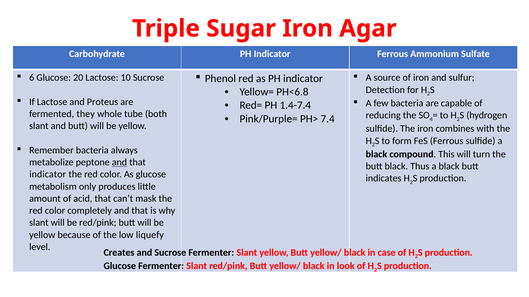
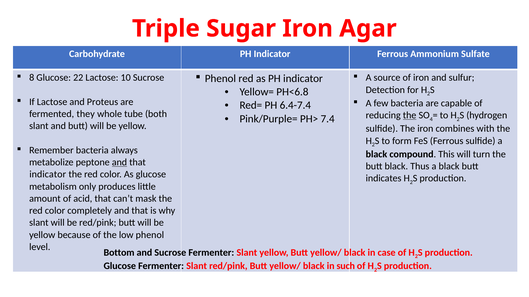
6: 6 -> 8 (32, 78)
20: 20 -> 22 (78, 78)
1.4-7.4: 1.4-7.4 -> 6.4-7.4 (295, 106)
the underline: none -> present (410, 115)
low liquefy: liquefy -> phenol (150, 235)
Creates: Creates -> Bottom (119, 253)
look: look -> such (346, 267)
